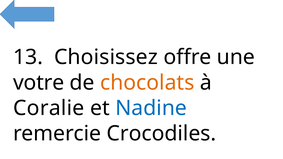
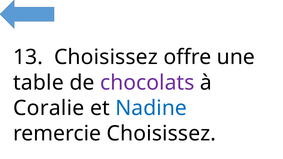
votre: votre -> table (38, 83)
chocolats colour: orange -> purple (147, 83)
remercie Crocodiles: Crocodiles -> Choisissez (161, 134)
